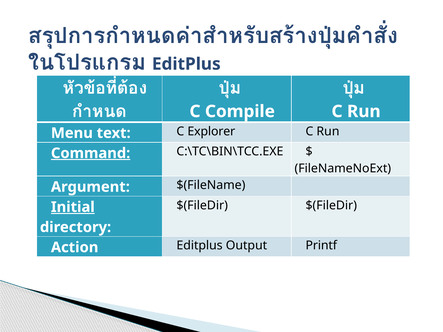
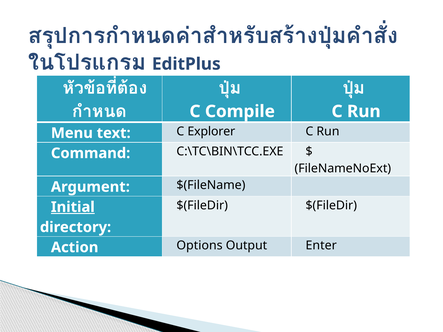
Command underline: present -> none (91, 153)
Action Editplus: Editplus -> Options (200, 246)
Printf: Printf -> Enter (321, 246)
